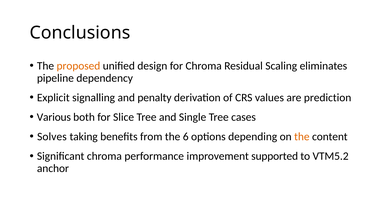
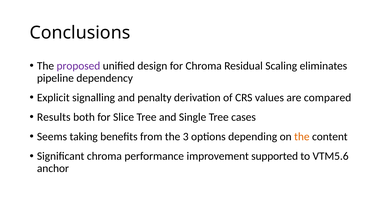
proposed colour: orange -> purple (78, 66)
prediction: prediction -> compared (328, 98)
Various: Various -> Results (54, 117)
Solves: Solves -> Seems (52, 137)
6: 6 -> 3 (186, 137)
VTM5.2: VTM5.2 -> VTM5.6 (331, 156)
